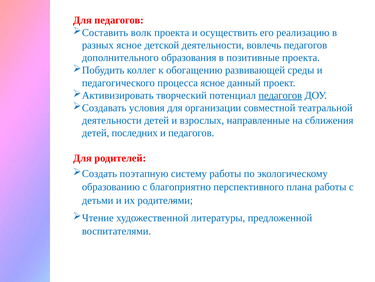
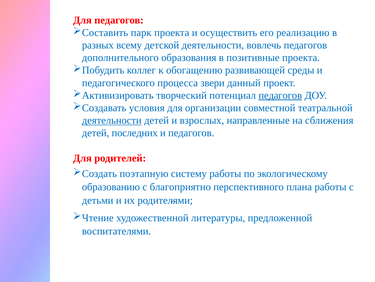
волк: волк -> парк (141, 33)
разных ясное: ясное -> всему (129, 45)
процесса ясное: ясное -> звери (213, 83)
деятельности underline: none -> present (112, 120)
